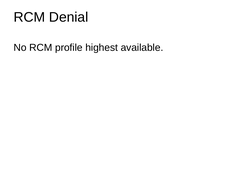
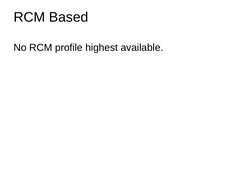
Denial: Denial -> Based (69, 17)
